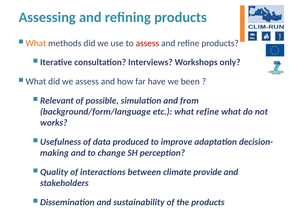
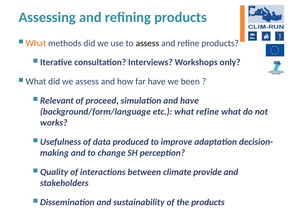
assess colour: red -> black (147, 43)
possible: possible -> proceed (102, 100)
and from: from -> have (189, 100)
